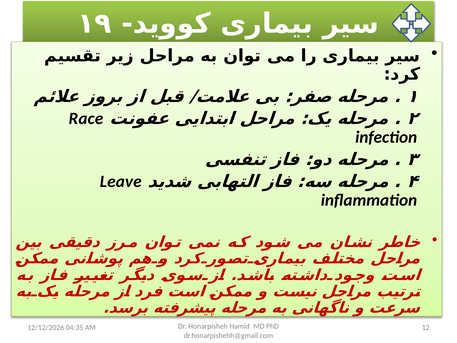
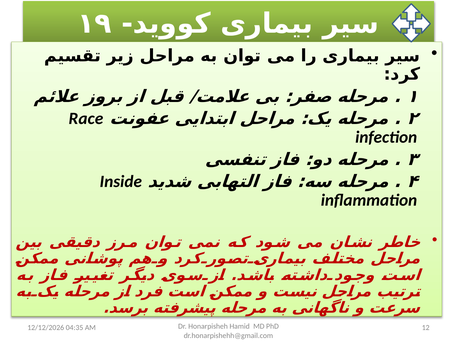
Leave: Leave -> Inside (121, 181)
